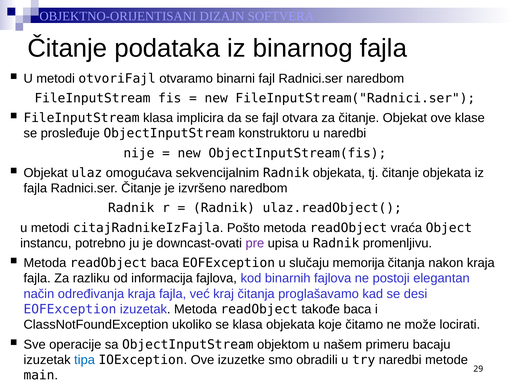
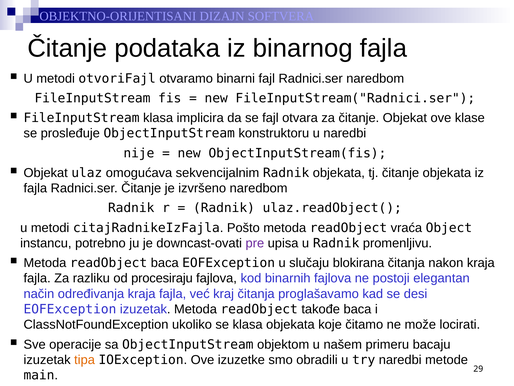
memorija: memorija -> blokirana (359, 263)
informacija: informacija -> procesiraju (162, 278)
tipa colour: blue -> orange (85, 359)
